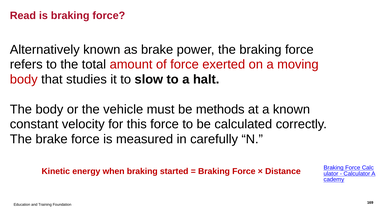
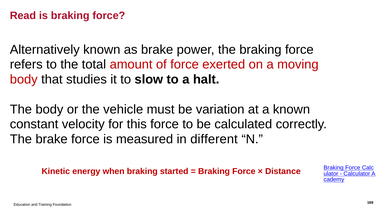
methods: methods -> variation (220, 110)
carefully: carefully -> different (214, 140)
